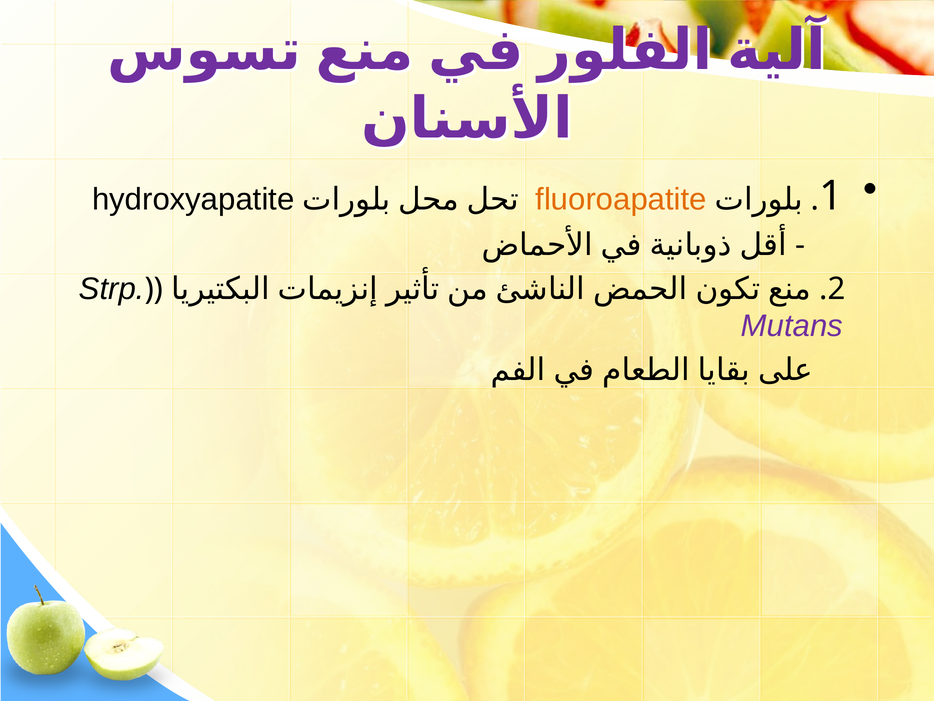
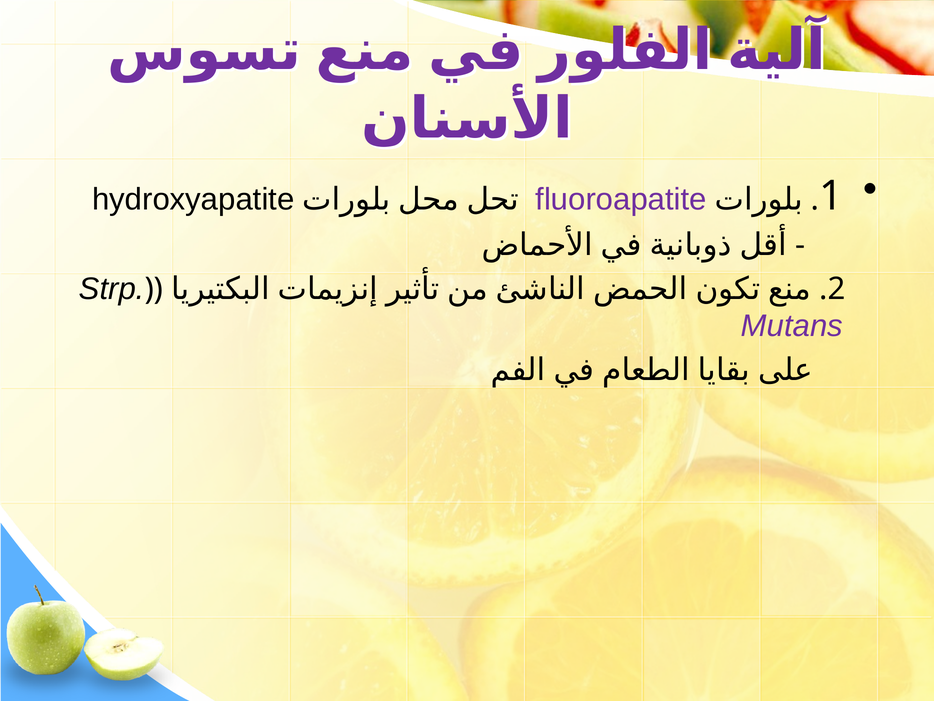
fluoroapatite colour: orange -> purple (621, 199)
